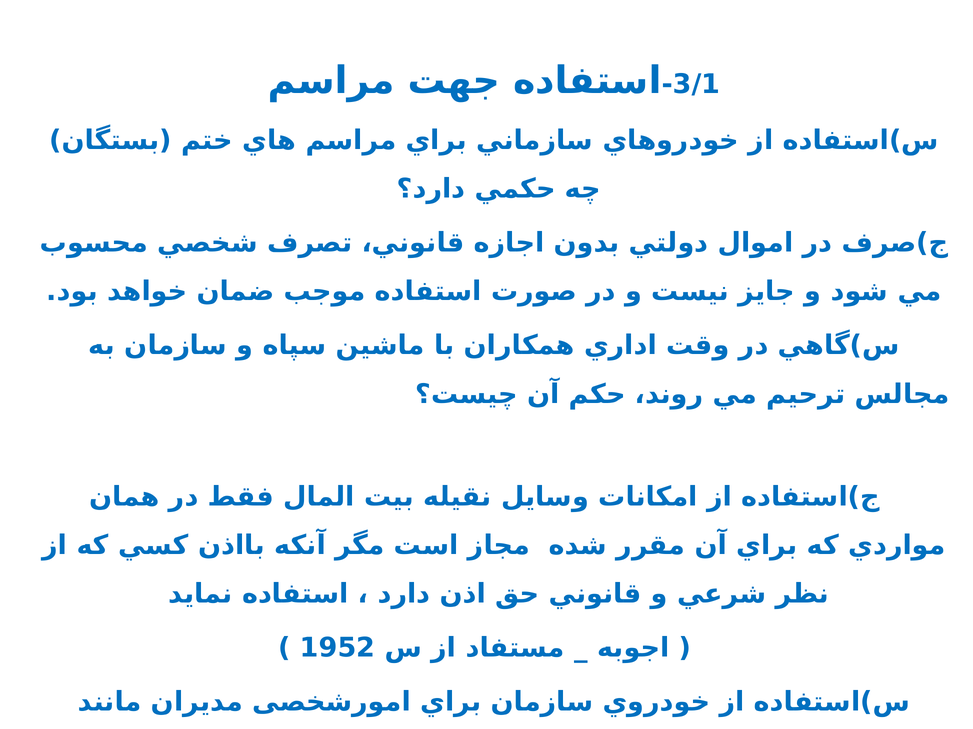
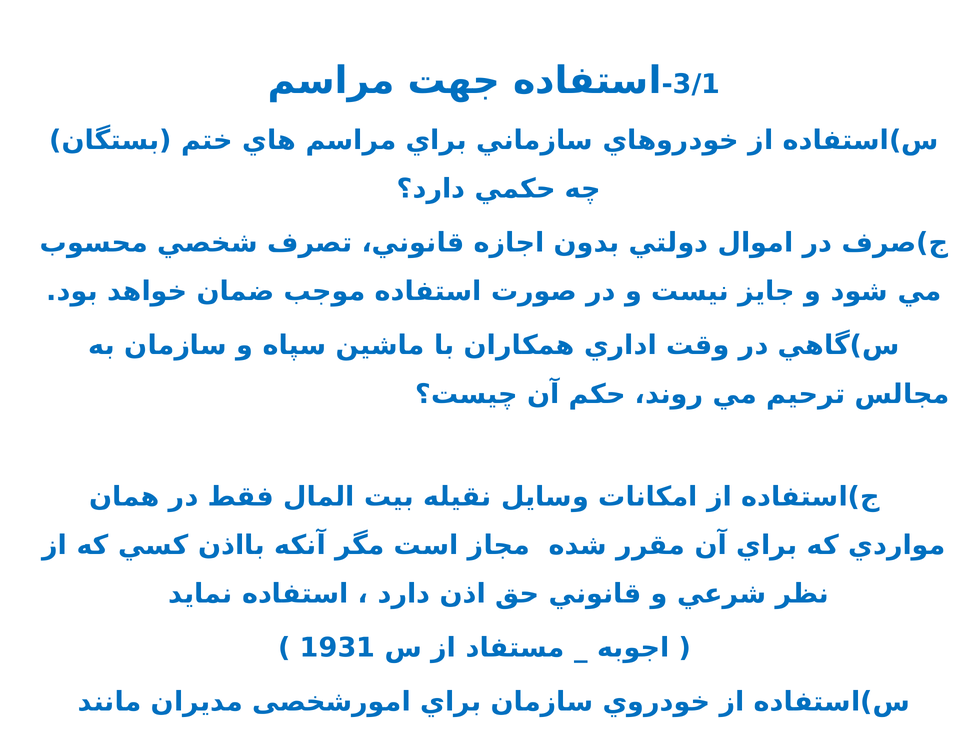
1952: 1952 -> 1931 (338, 649)
